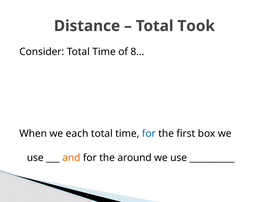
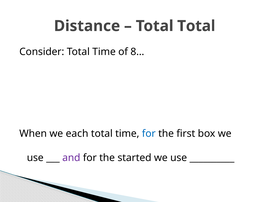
Total Took: Took -> Total (196, 26)
and colour: orange -> purple (71, 158)
around: around -> started (134, 158)
